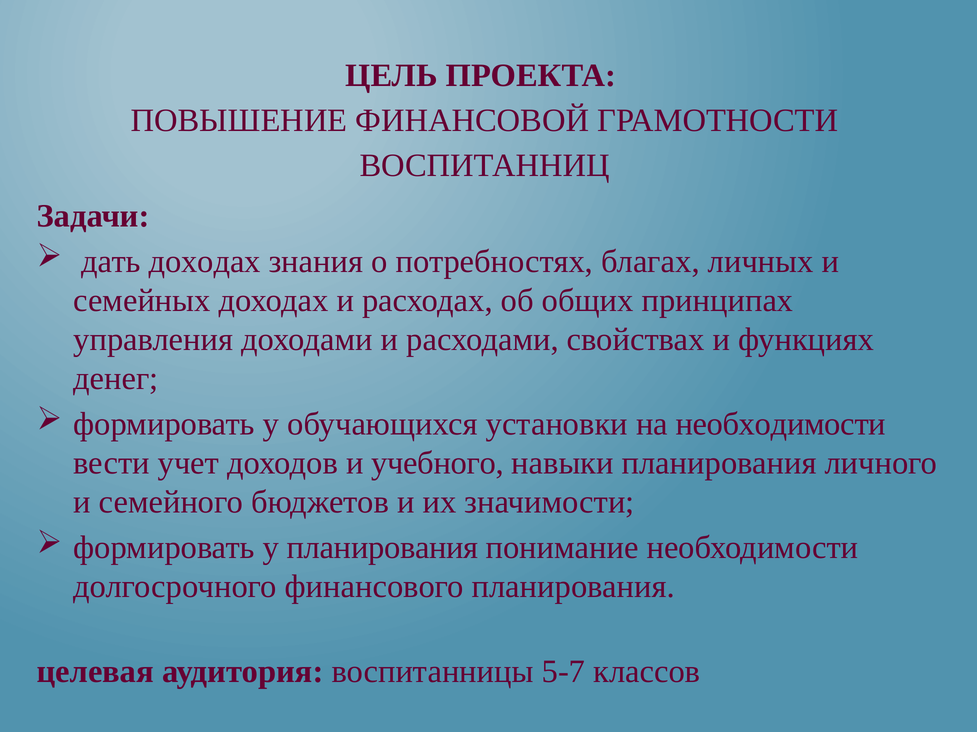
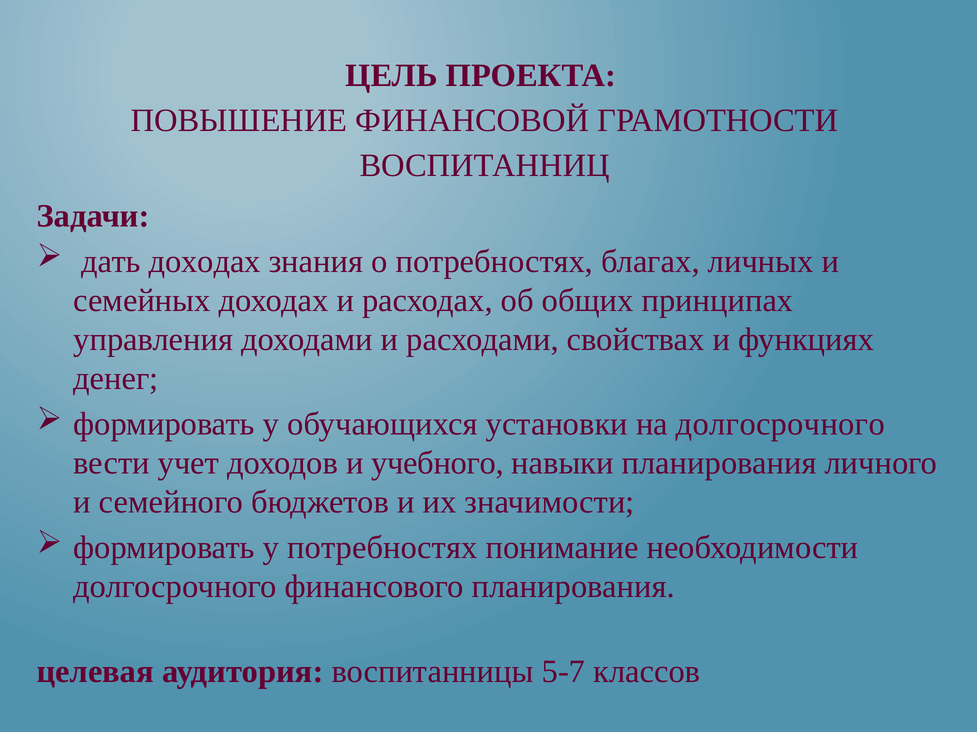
на необходимости: необходимости -> долгосрочного (780, 425)
у планирования: планирования -> потребностях (382, 548)
